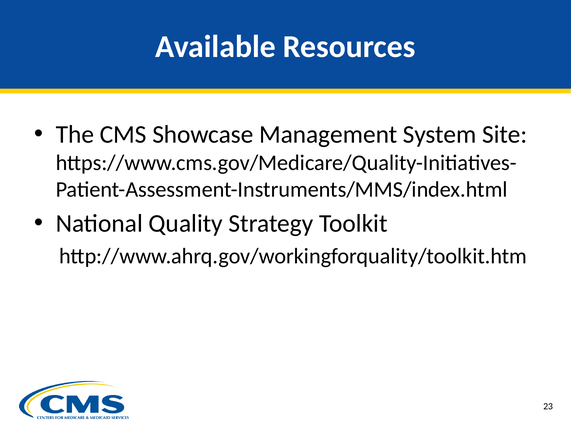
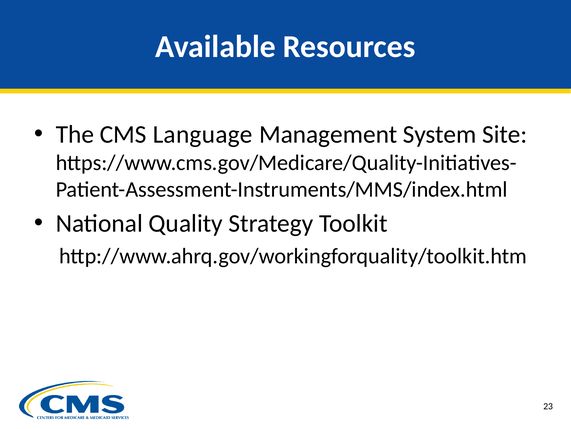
Showcase: Showcase -> Language (203, 134)
